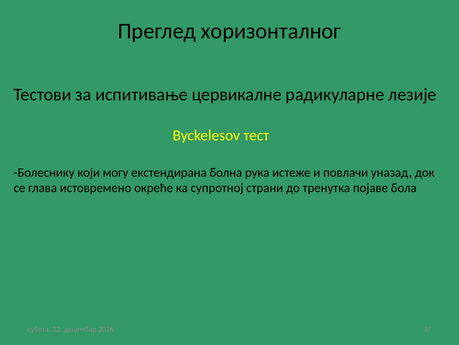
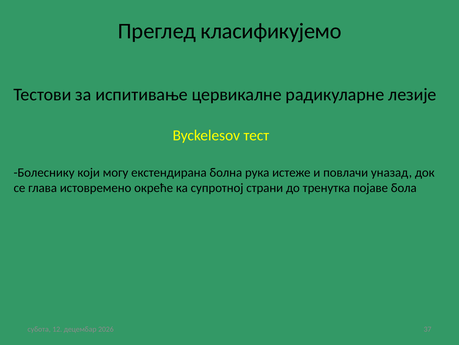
хоризонталног: хоризонталног -> класификујемо (271, 31)
